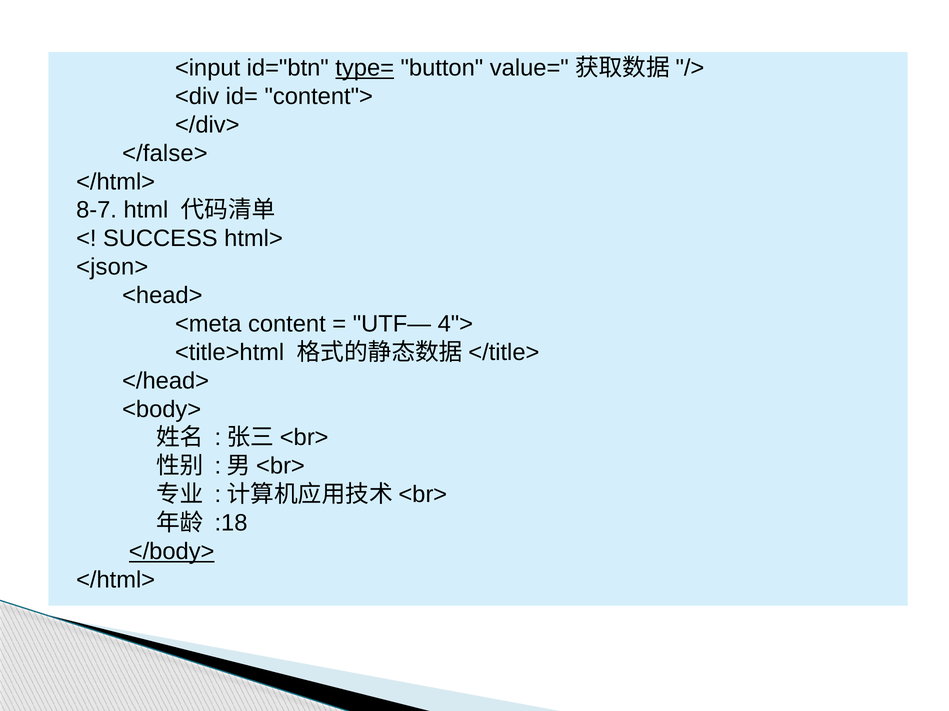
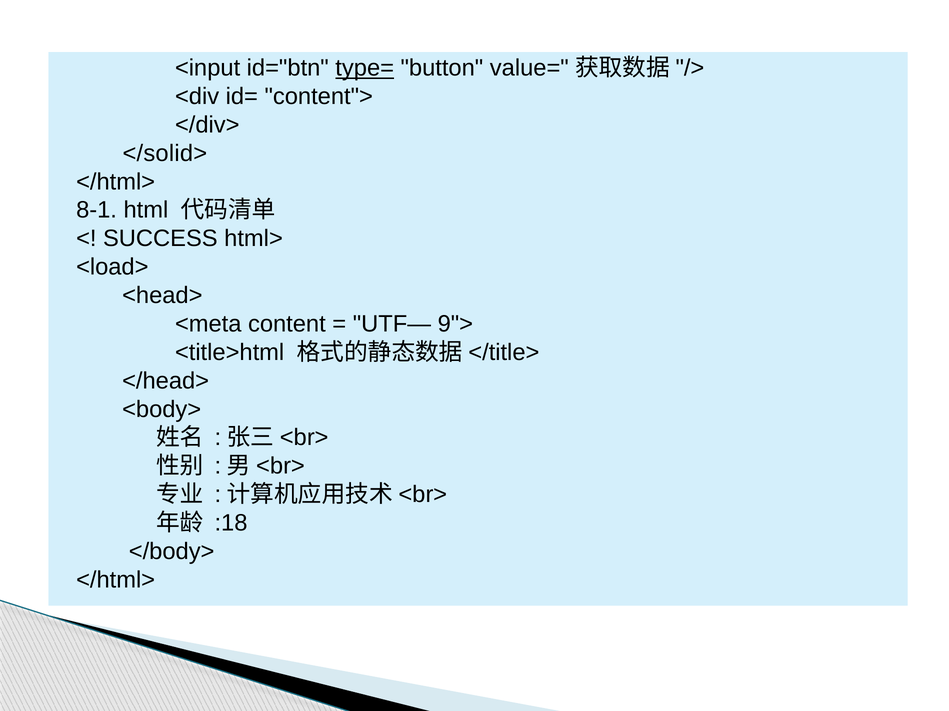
</false>: </false> -> </solid> (165, 153)
8-7: 8-7 -> 8-1 (97, 210)
<json>: <json> -> <load> (112, 267)
4">: 4"> -> 9"> (455, 324)
</body> underline: present -> none (172, 552)
